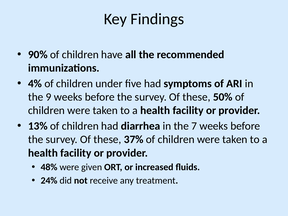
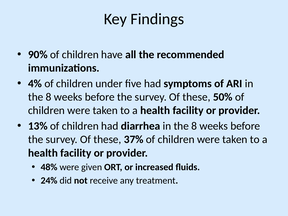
9: 9 -> 8 (49, 97)
diarrhea in the 7: 7 -> 8 (194, 126)
